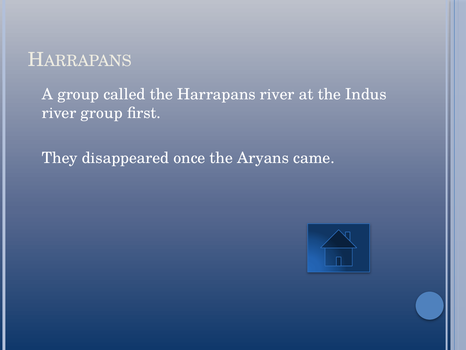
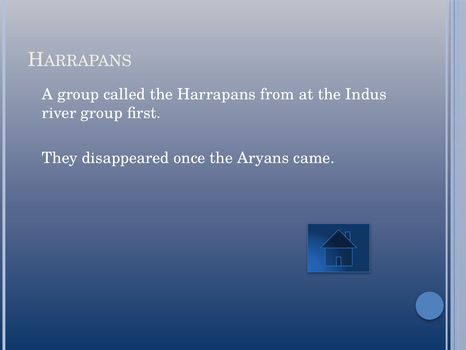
Harrapans river: river -> from (277, 94)
